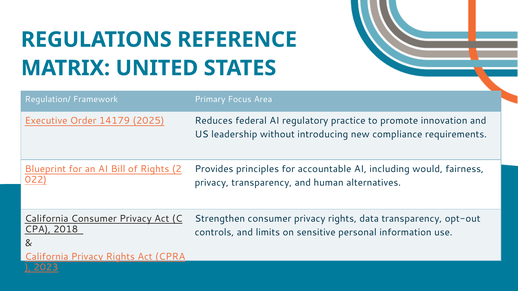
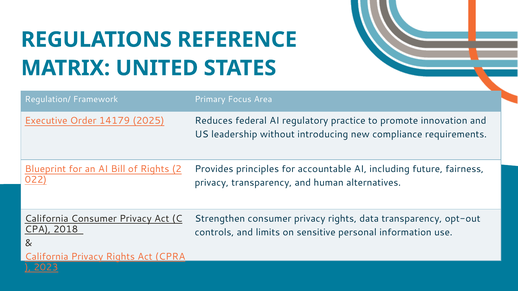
would: would -> future (428, 169)
